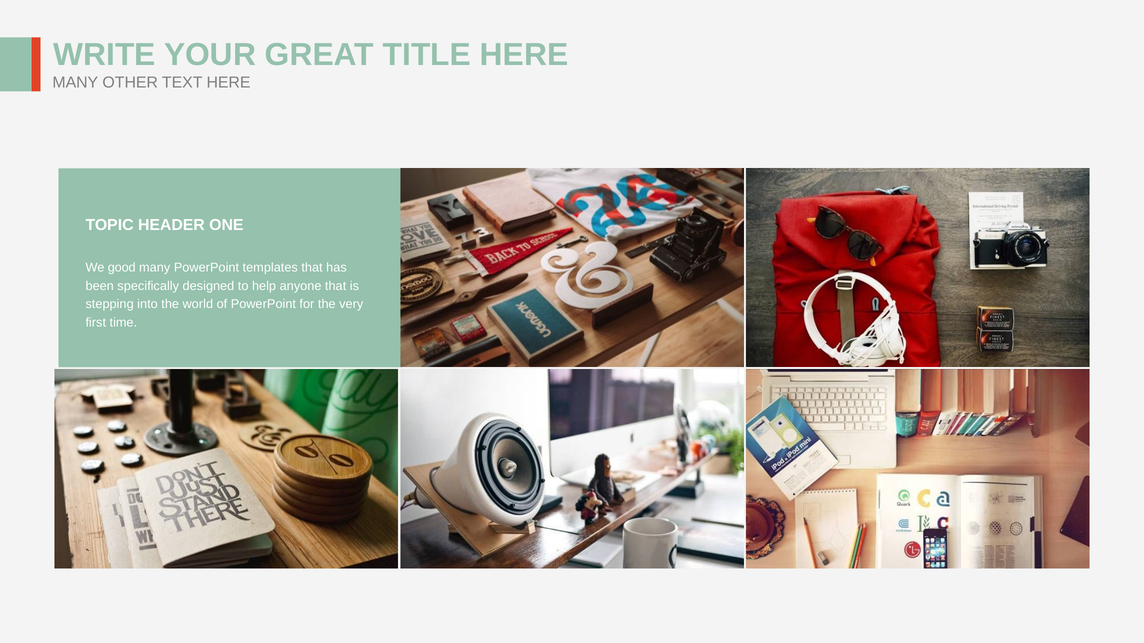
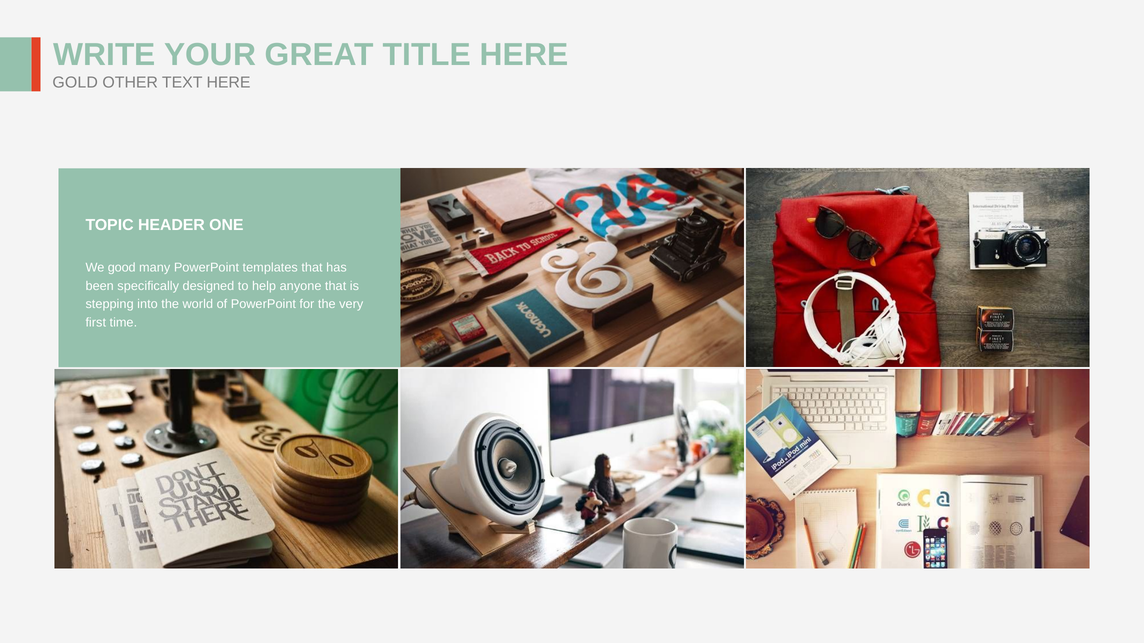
MANY: MANY -> GOLD (75, 83)
